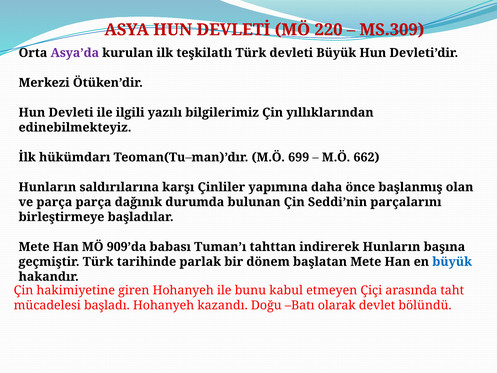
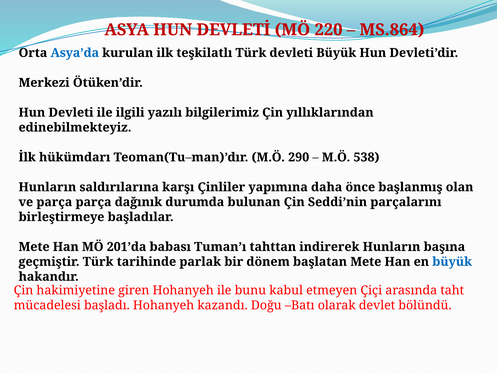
MS.309: MS.309 -> MS.864 (392, 30)
Asya’da colour: purple -> blue (75, 53)
699: 699 -> 290 (299, 157)
662: 662 -> 538 (366, 157)
909’da: 909’da -> 201’da (127, 247)
